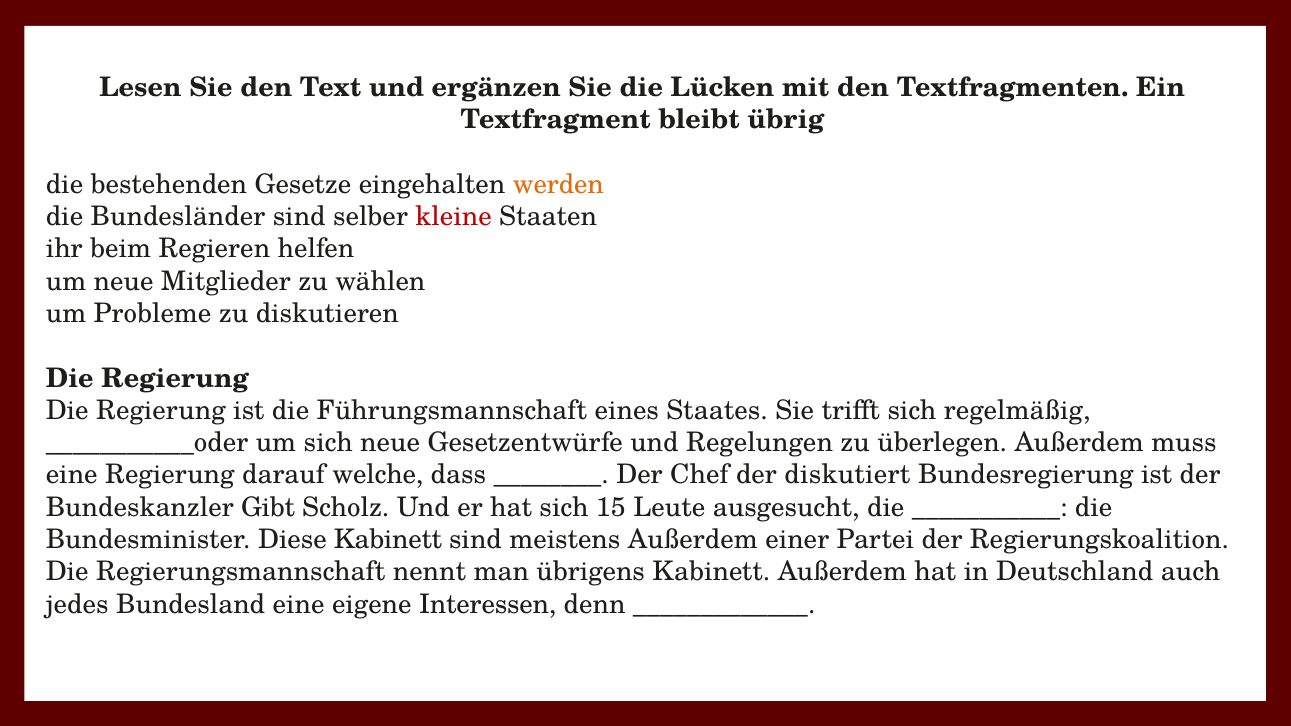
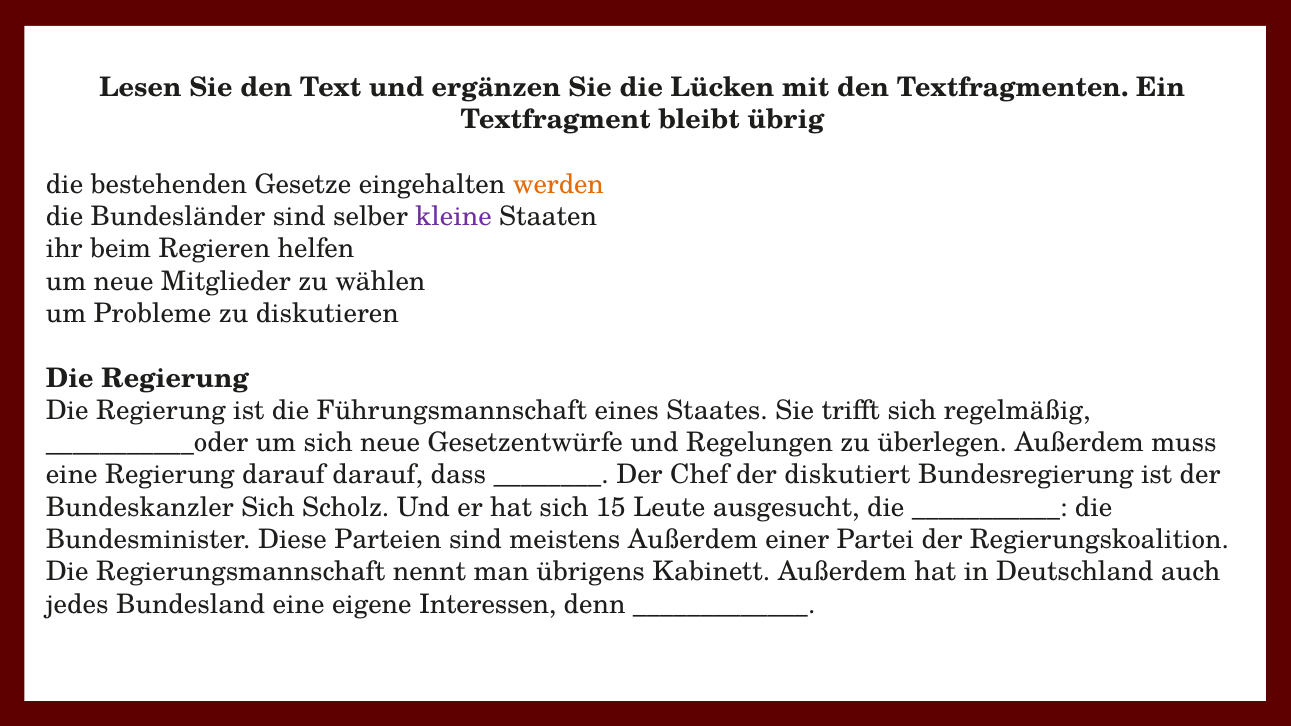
kleine colour: red -> purple (454, 217)
darauf welche: welche -> darauf (378, 475)
Bundeskanzler Gibt: Gibt -> Sich (268, 507)
Diese Kabinett: Kabinett -> Parteien (388, 540)
